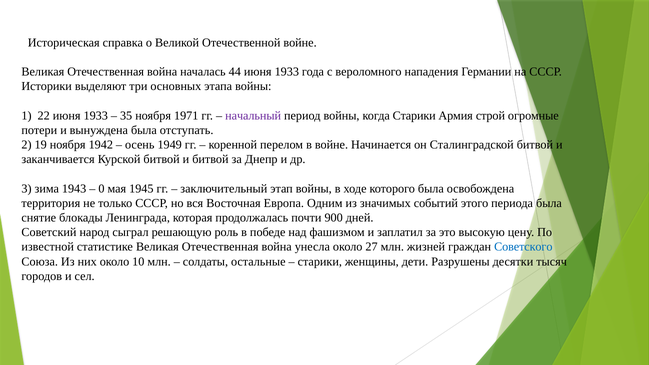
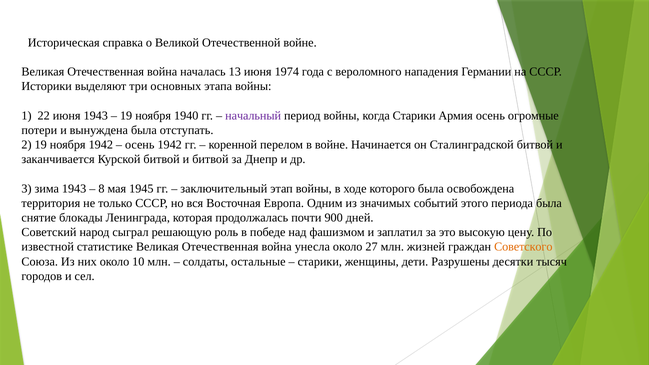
44: 44 -> 13 (235, 72)
1933: 1933 -> 1974 (287, 72)
22 июня 1933: 1933 -> 1943 (96, 116)
35: 35 -> 19 (126, 116)
1971: 1971 -> 1940 (186, 116)
Армия строй: строй -> осень (490, 116)
осень 1949: 1949 -> 1942 (170, 145)
0: 0 -> 8 (101, 189)
Советского colour: blue -> orange (523, 247)
